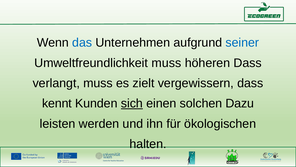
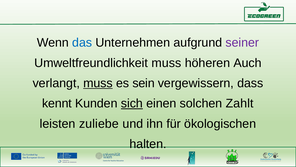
seiner colour: blue -> purple (242, 43)
höheren Dass: Dass -> Auch (248, 63)
muss underline: none -> present (98, 83)
zielt: zielt -> sein (144, 83)
Dazu: Dazu -> Zahlt (240, 103)
werden: werden -> zuliebe (99, 123)
